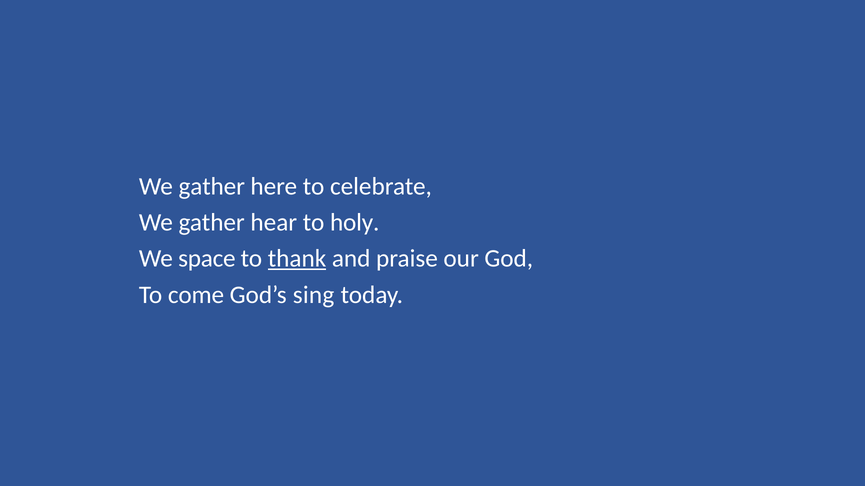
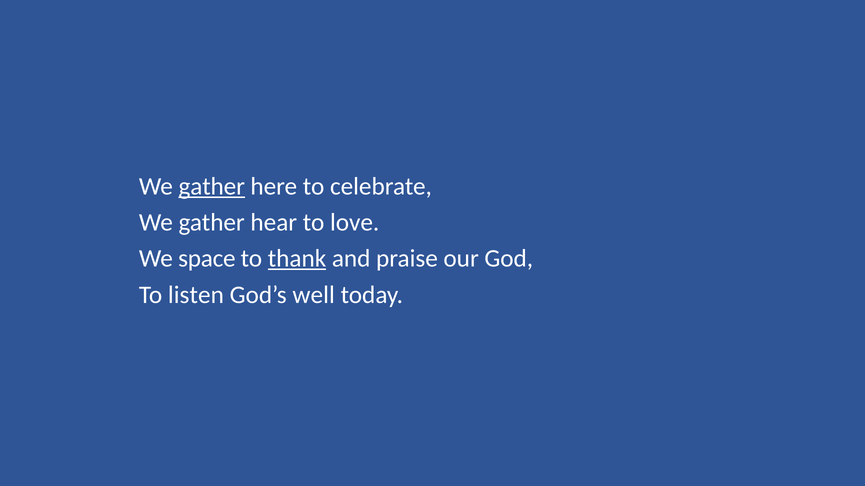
gather underline: none -> present (212, 186)
holy: holy -> love (355, 223)
come: come -> listen (196, 295)
sing: sing -> well (314, 295)
